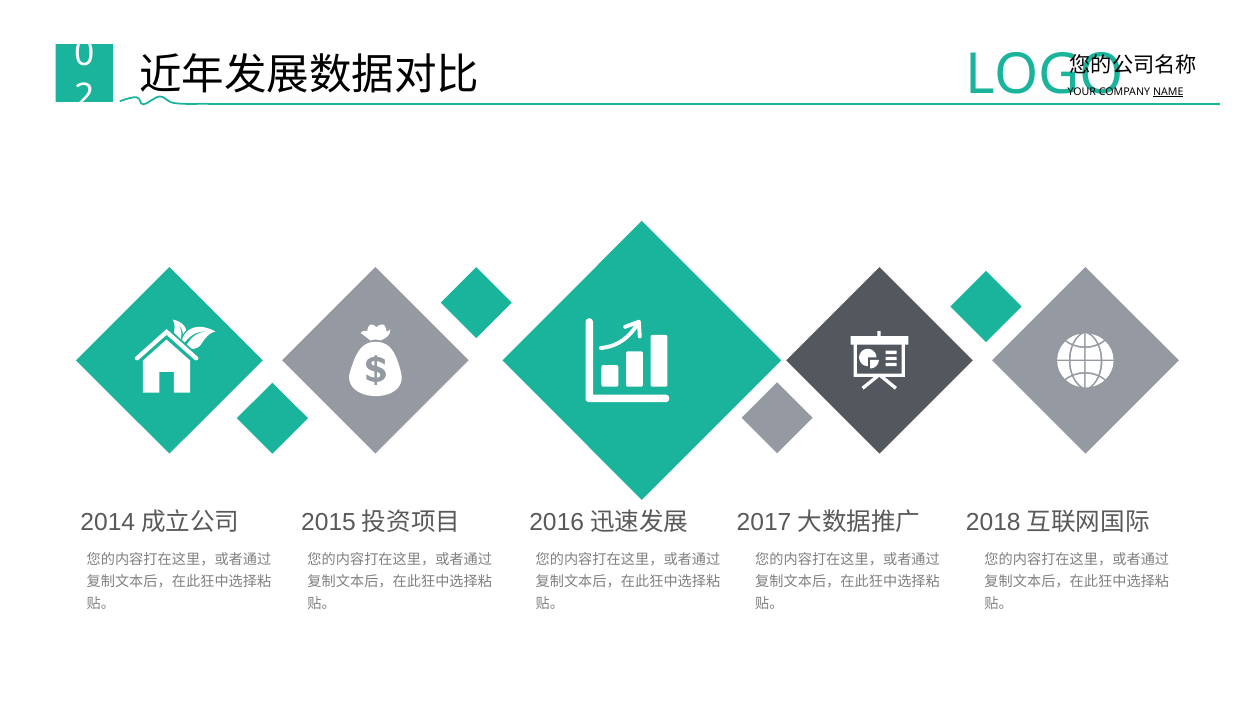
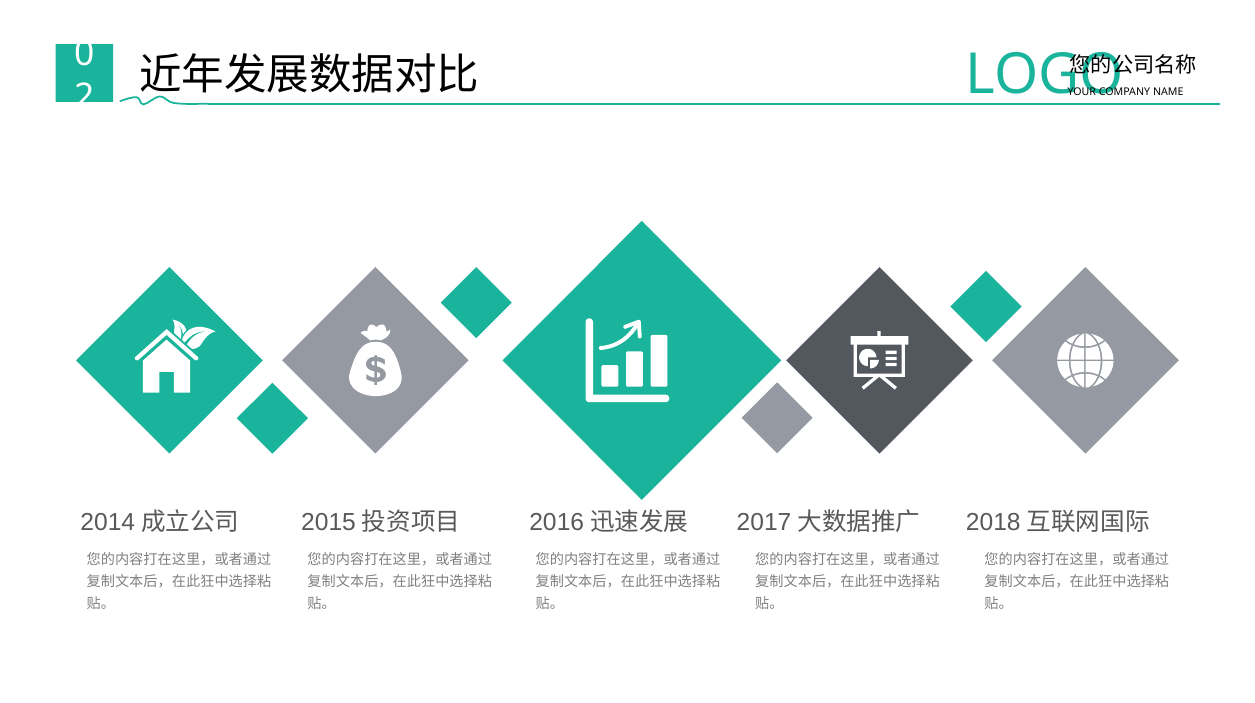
NAME underline: present -> none (1168, 92)
